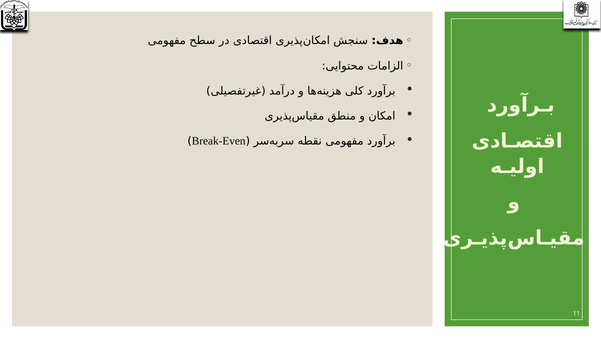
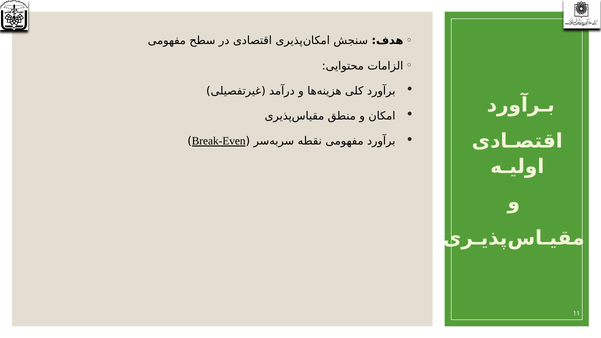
Break-Even underline: none -> present (219, 141)
